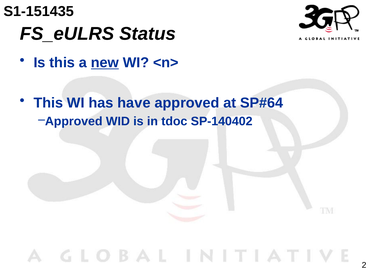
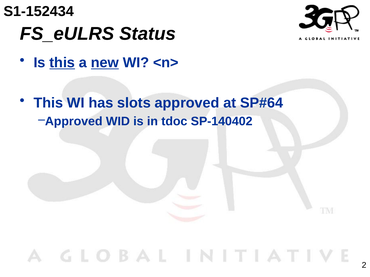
S1-151435: S1-151435 -> S1-152434 (39, 11)
this underline: none -> present (62, 63)
have: have -> slots (134, 103)
